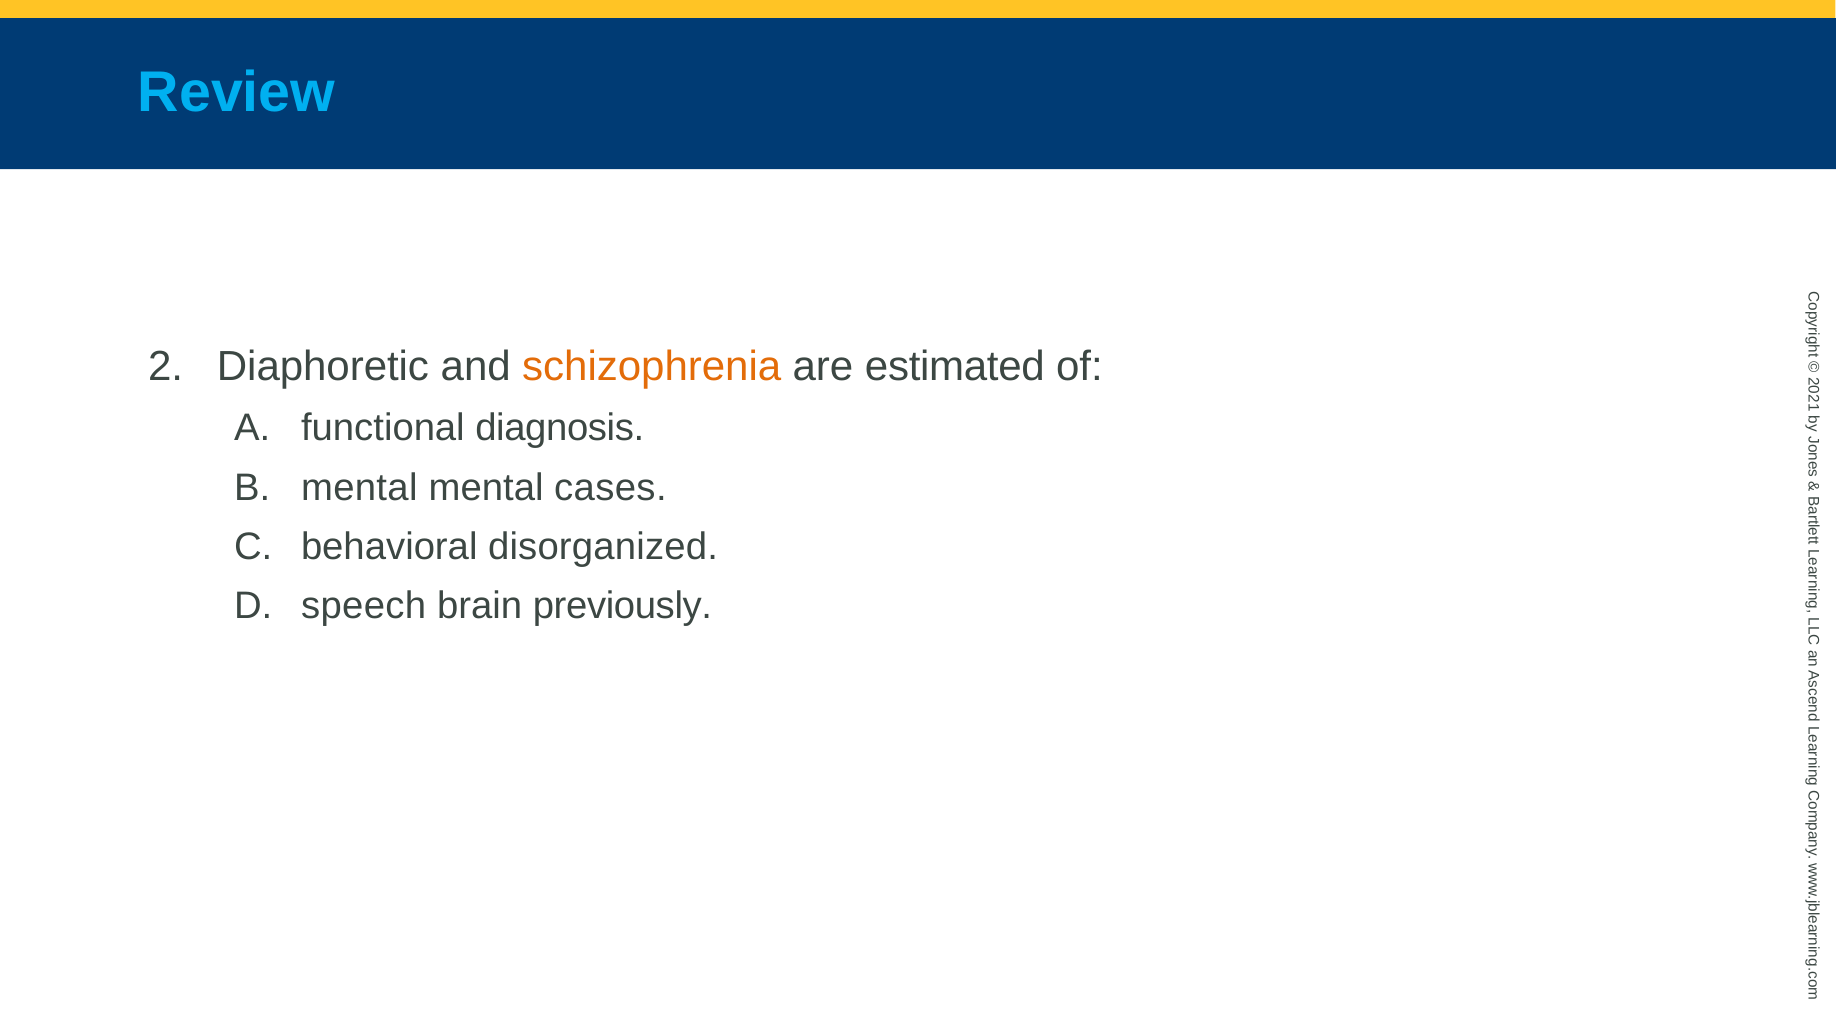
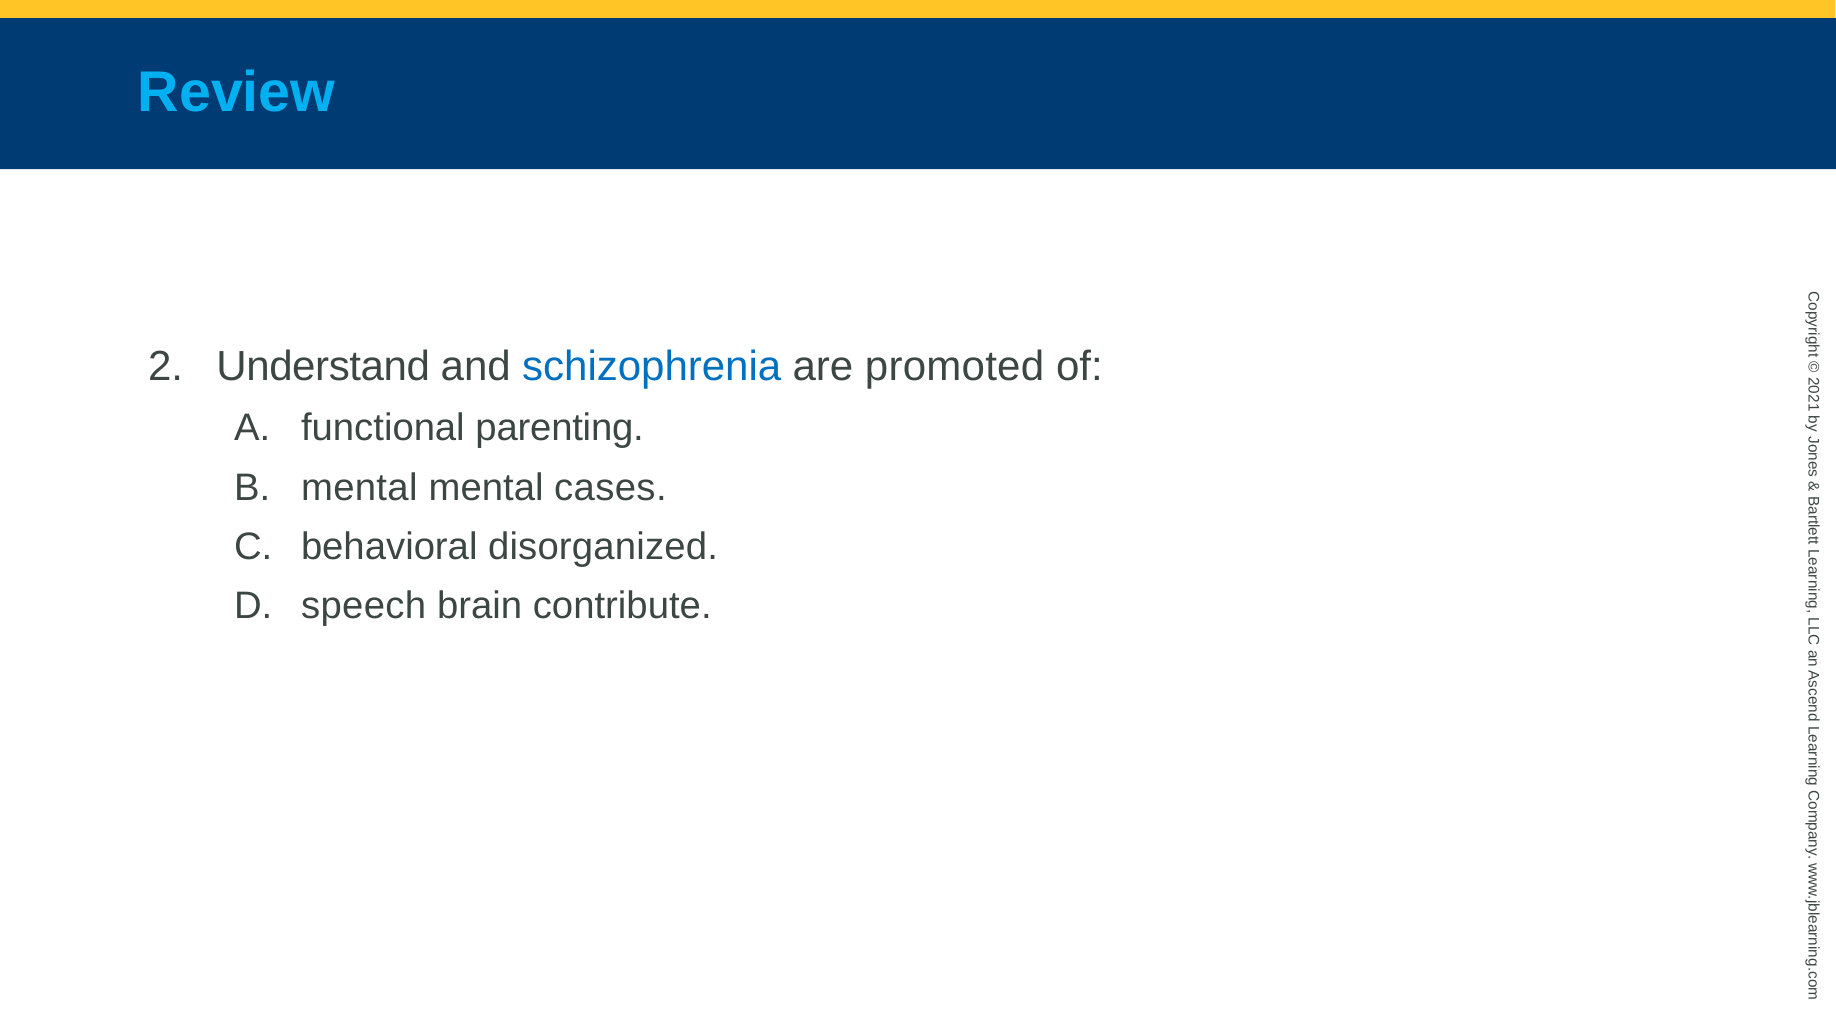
Diaphoretic: Diaphoretic -> Understand (323, 367)
schizophrenia colour: orange -> blue (652, 367)
estimated: estimated -> promoted (955, 367)
diagnosis: diagnosis -> parenting (560, 428)
previously: previously -> contribute (622, 606)
